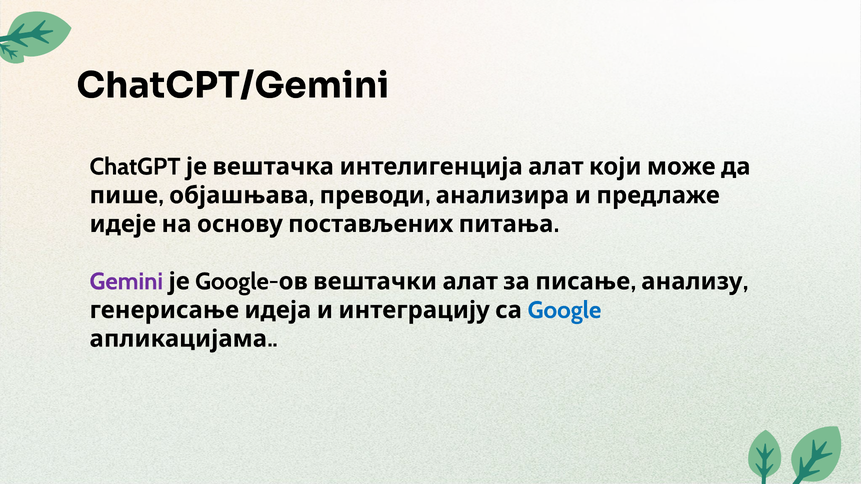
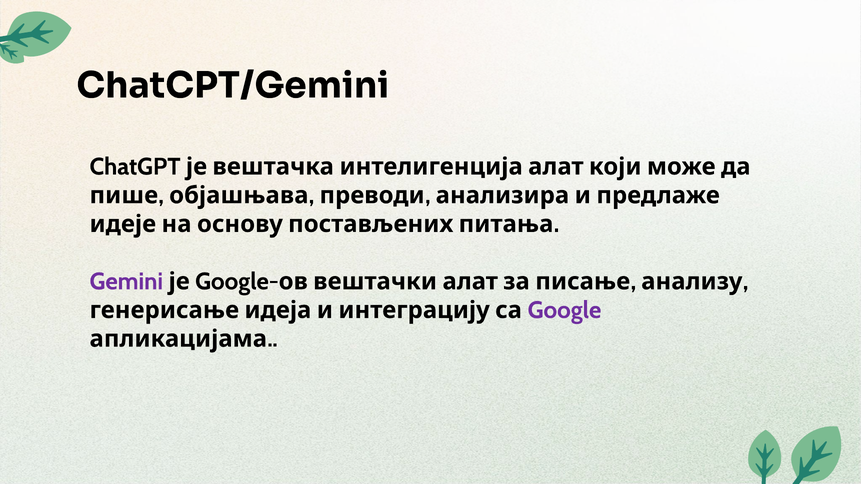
Google colour: blue -> purple (564, 310)
